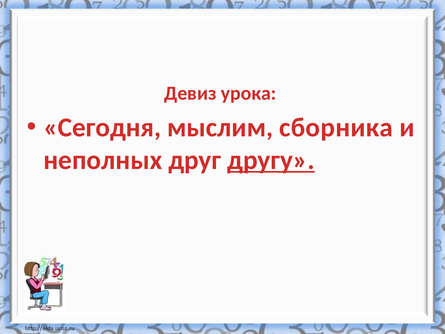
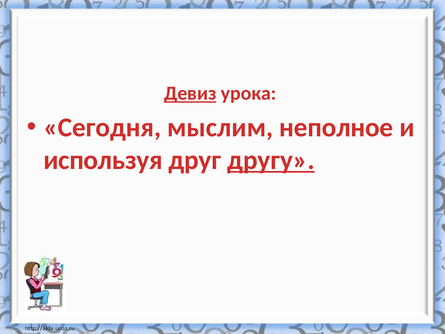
Девиз underline: none -> present (190, 93)
сборника: сборника -> неполное (336, 127)
неполных: неполных -> используя (103, 160)
